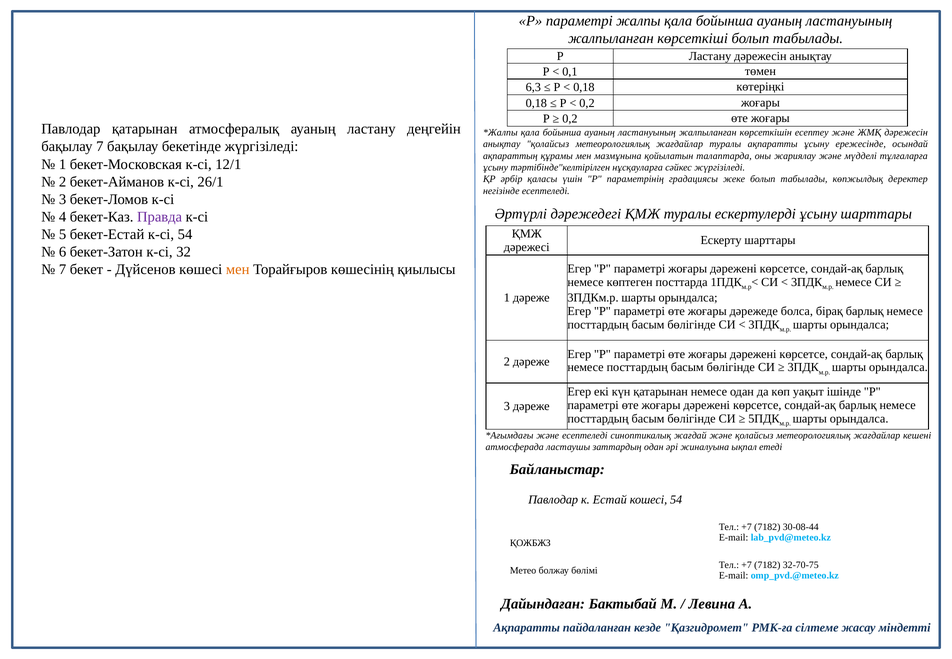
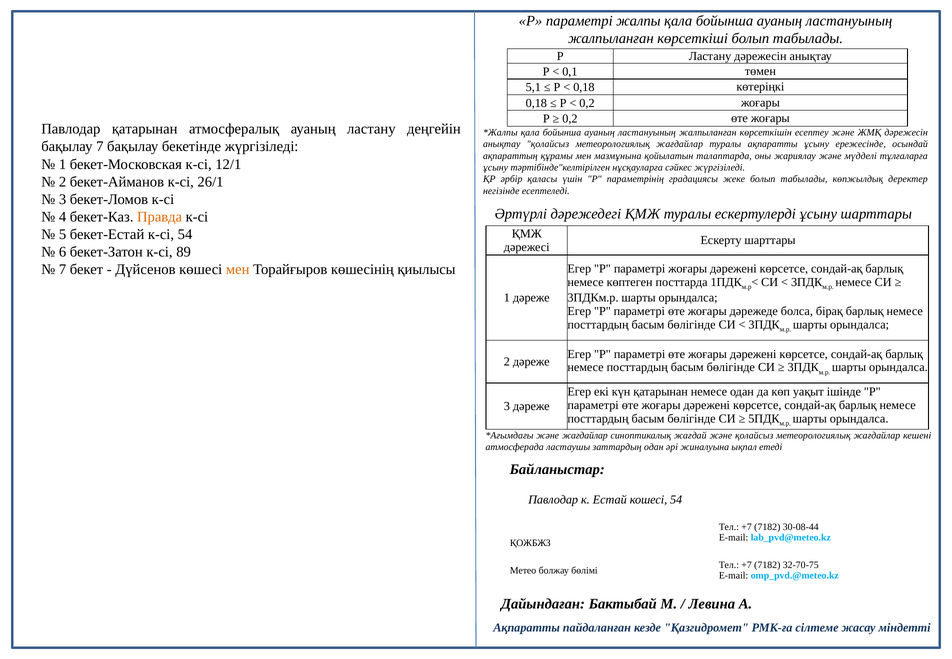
6,3: 6,3 -> 5,1 (533, 87)
Правда colour: purple -> orange (160, 217)
32: 32 -> 89 (184, 252)
және есептеледі: есептеледі -> жағдайлар (585, 435)
